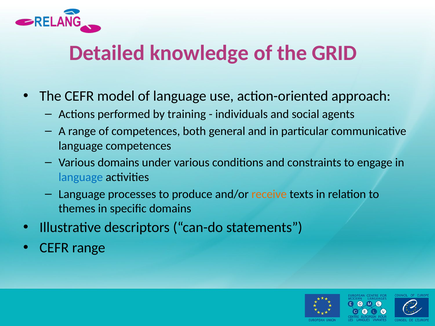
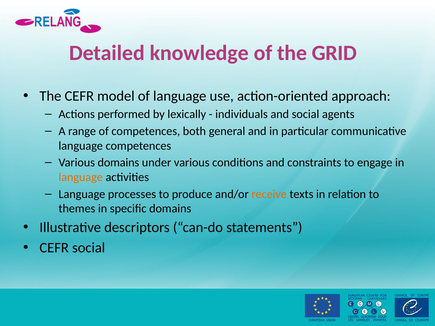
training: training -> lexically (187, 114)
language colour: blue -> orange (81, 177)
CEFR range: range -> social (89, 248)
